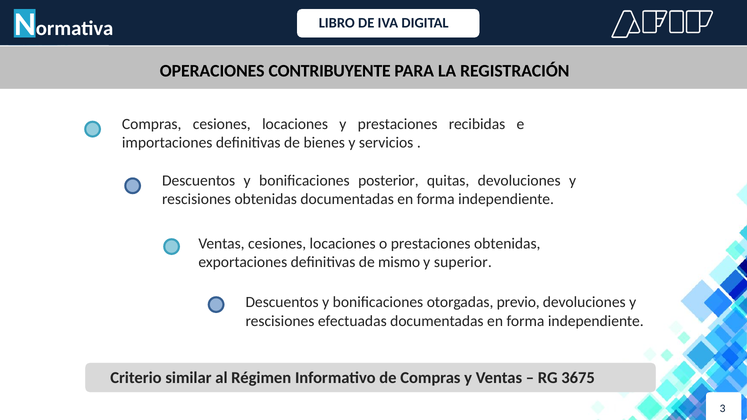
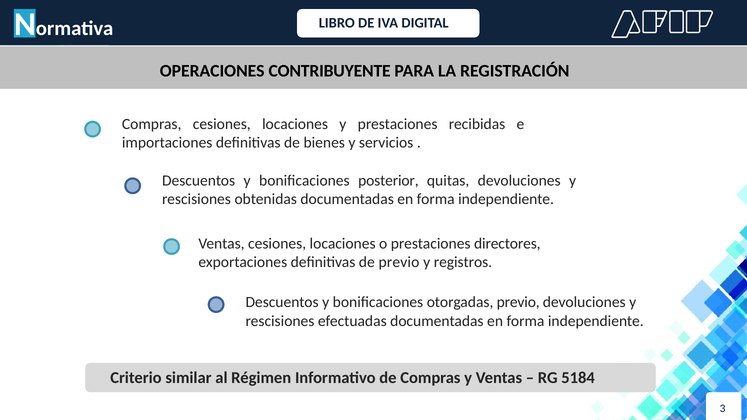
prestaciones obtenidas: obtenidas -> directores (507, 244)
de mismo: mismo -> previo (399, 262)
superior: superior -> registros (463, 262)
3675: 3675 -> 5184 (578, 378)
